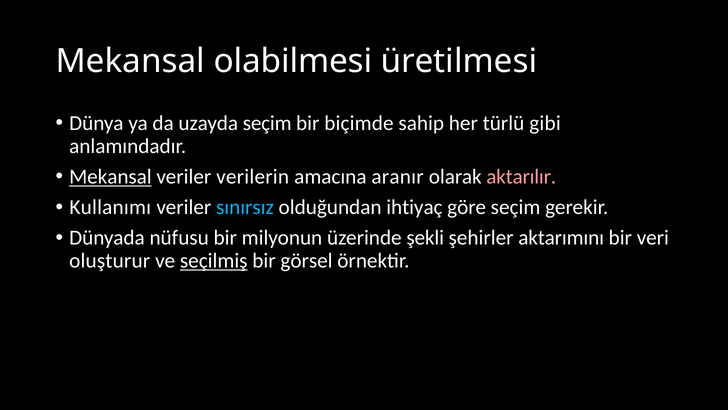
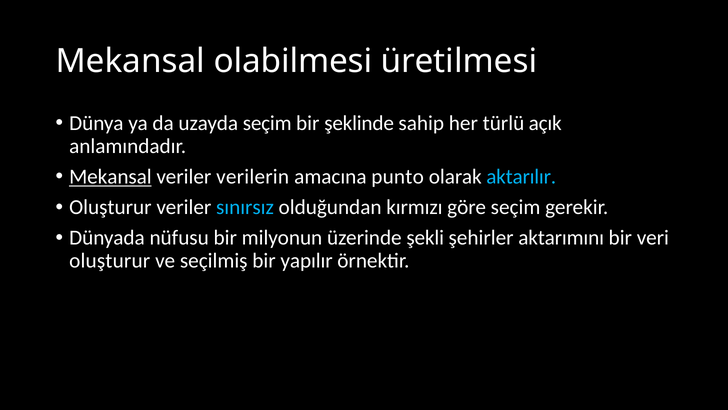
biçimde: biçimde -> şeklinde (359, 123)
gibi: gibi -> açık (545, 123)
aranır: aranır -> punto (398, 177)
aktarılır colour: pink -> light blue (521, 177)
Kullanımı: Kullanımı -> Oluşturur (110, 207)
ihtiyaç: ihtiyaç -> kırmızı (414, 207)
seçilmiş underline: present -> none (214, 261)
görsel: görsel -> yapılır (307, 261)
